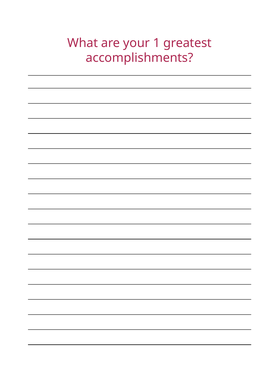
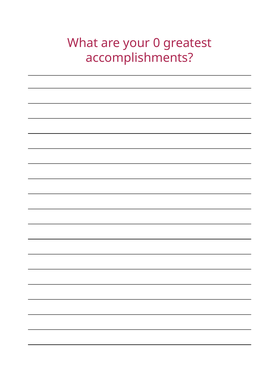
1: 1 -> 0 (157, 43)
